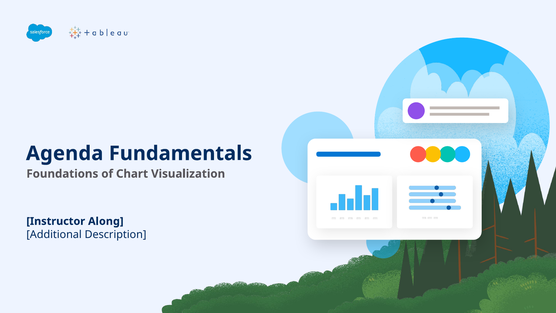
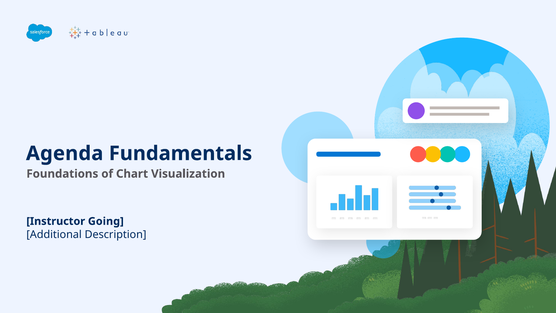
Along: Along -> Going (106, 221)
